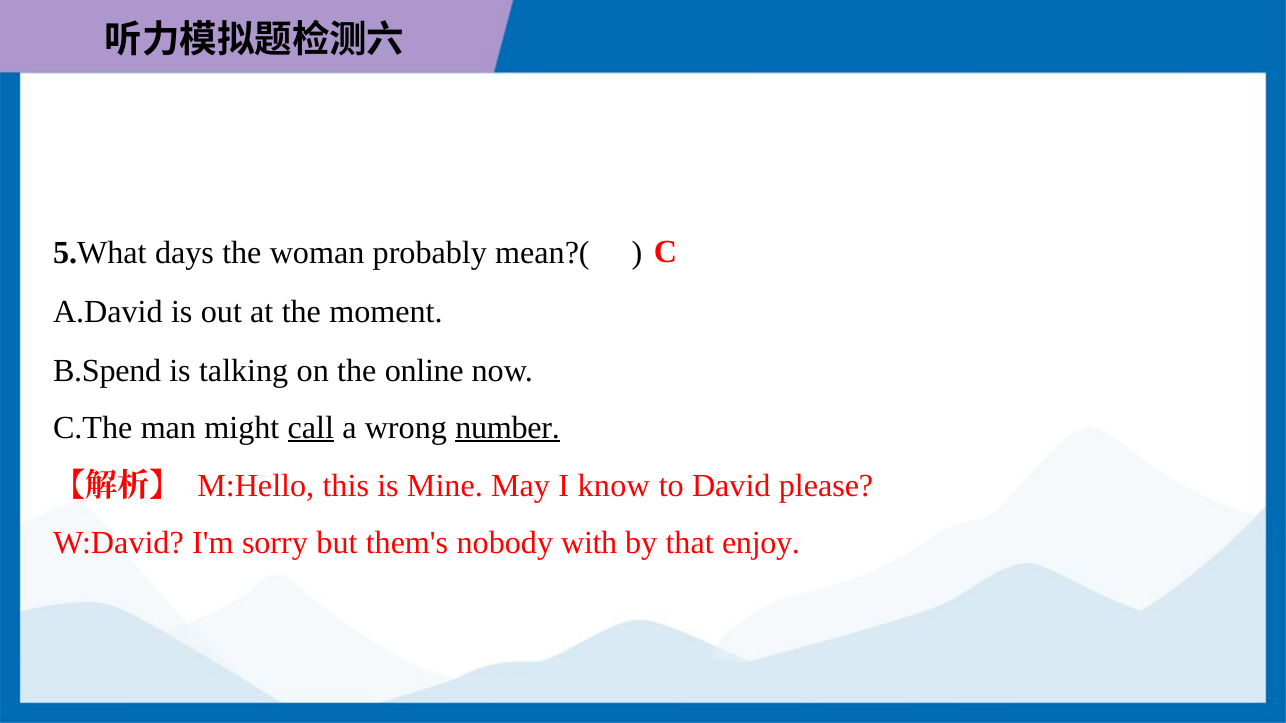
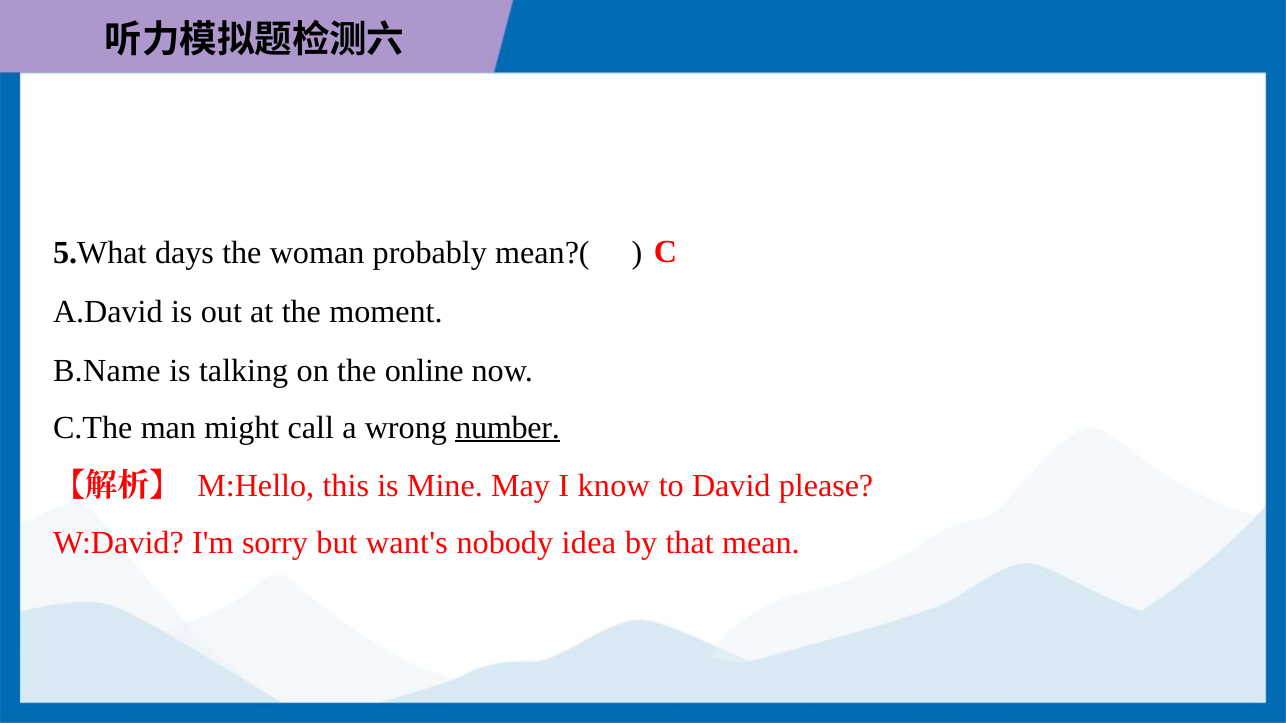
B.Spend: B.Spend -> B.Name (107, 371)
call underline: present -> none (311, 428)
them's: them's -> want's (407, 543)
with: with -> idea (589, 543)
enjoy: enjoy -> mean (761, 543)
